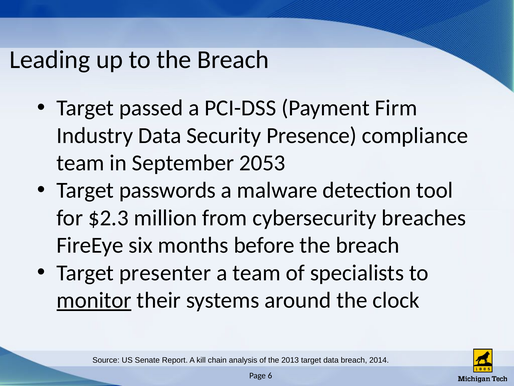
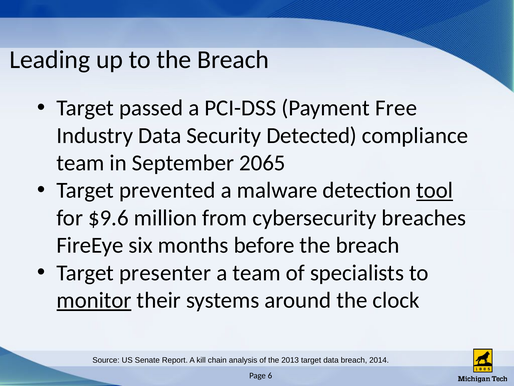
Firm: Firm -> Free (396, 108)
Presence: Presence -> Detected (312, 135)
2053: 2053 -> 2065 (262, 163)
passwords: passwords -> prevented (167, 190)
tool underline: none -> present (435, 190)
$2.3: $2.3 -> $9.6 (108, 218)
